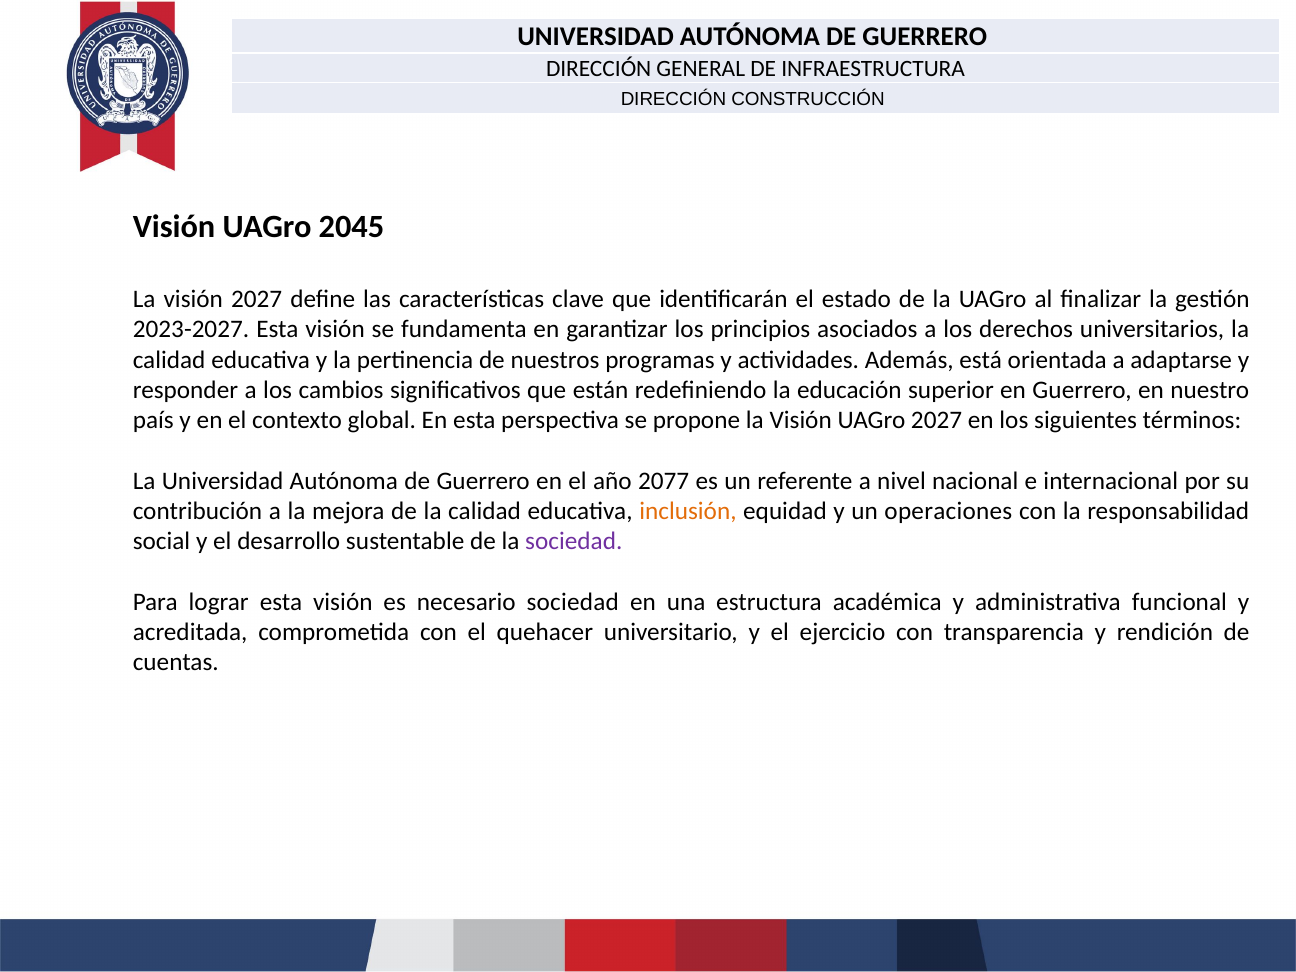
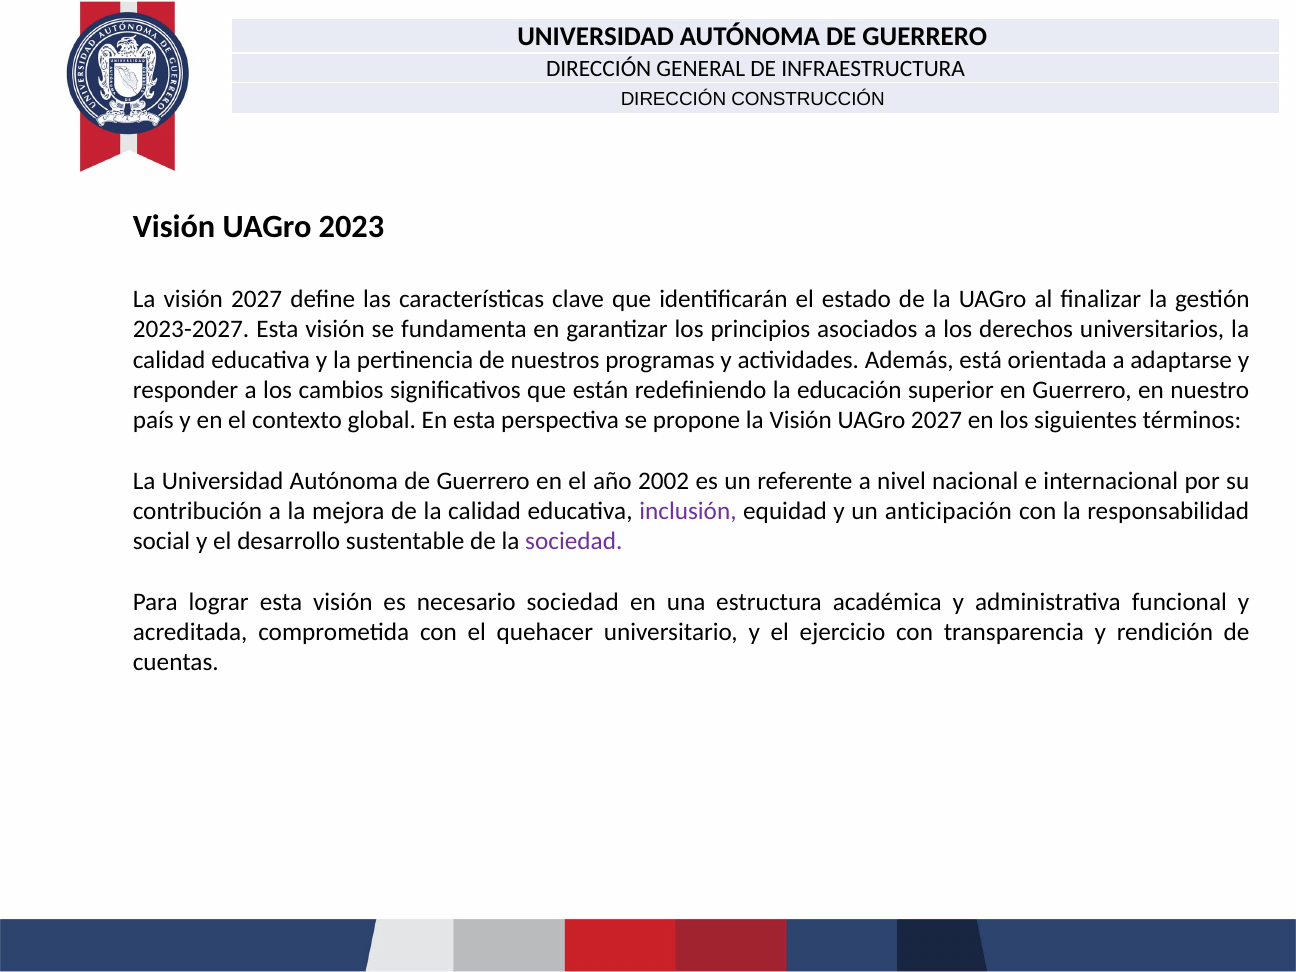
2045: 2045 -> 2023 (351, 226)
2077: 2077 -> 2002 (664, 481)
inclusión colour: orange -> purple (688, 511)
operaciones: operaciones -> anticipación (948, 511)
